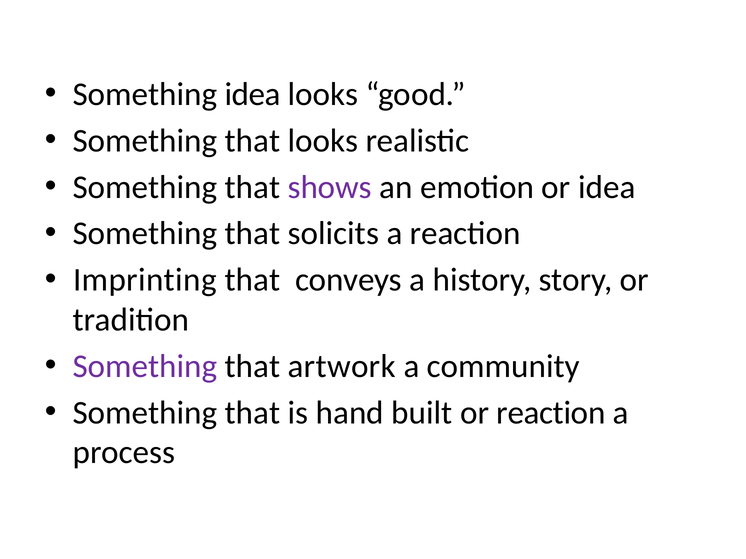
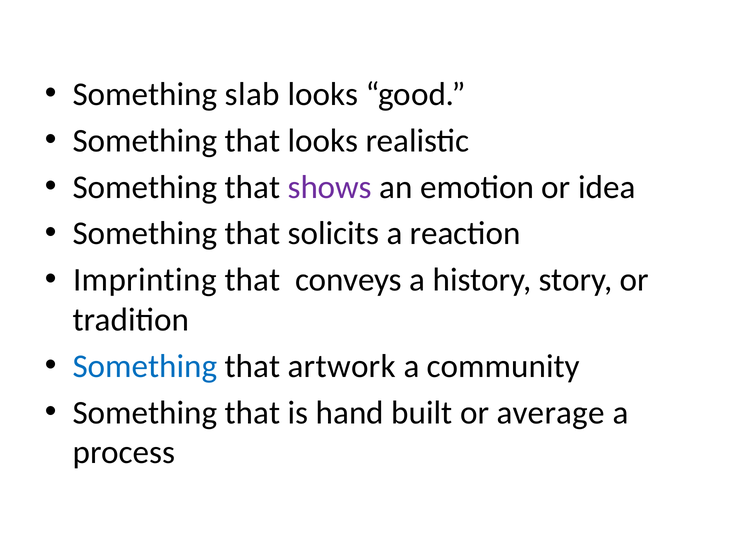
Something idea: idea -> slab (252, 94)
Something colour: purple -> blue (145, 366)
or reaction: reaction -> average (551, 413)
